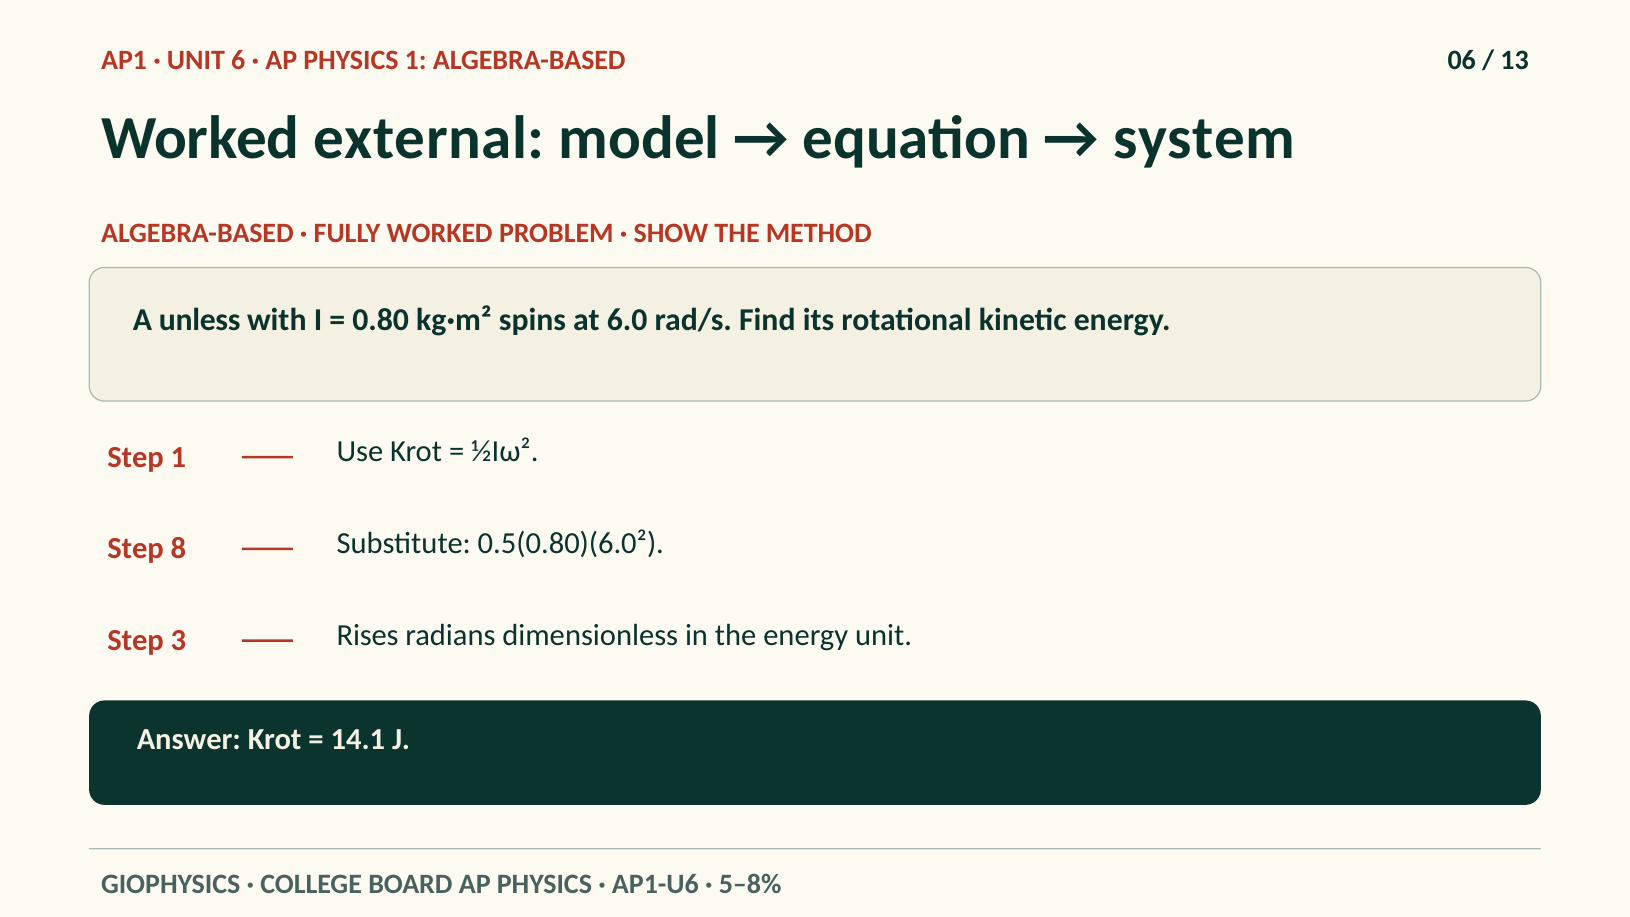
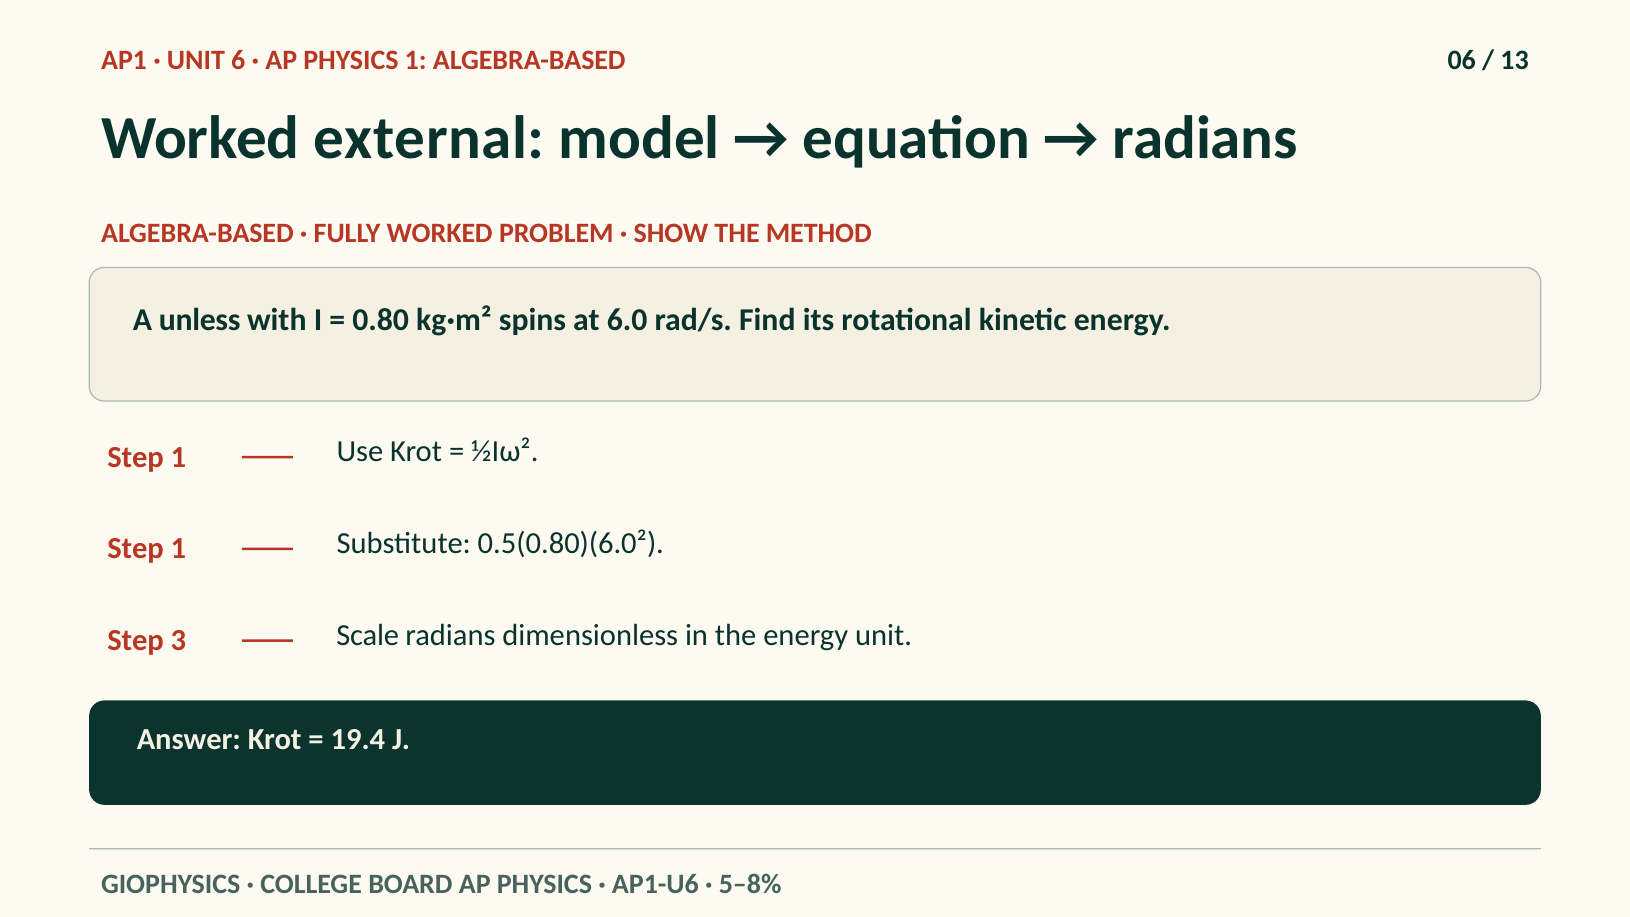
system: system -> radians (1205, 139)
8: 8 -> 1 (178, 549)
Rises: Rises -> Scale (368, 635)
14.1: 14.1 -> 19.4 (358, 740)
